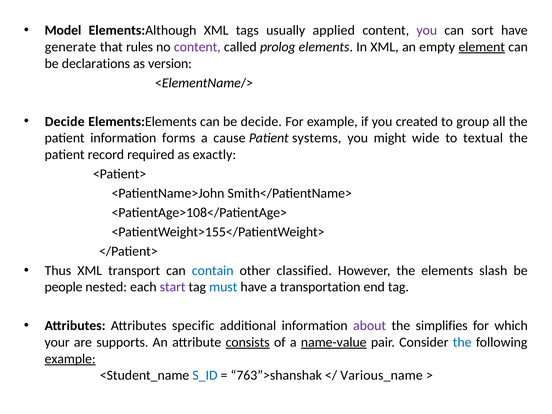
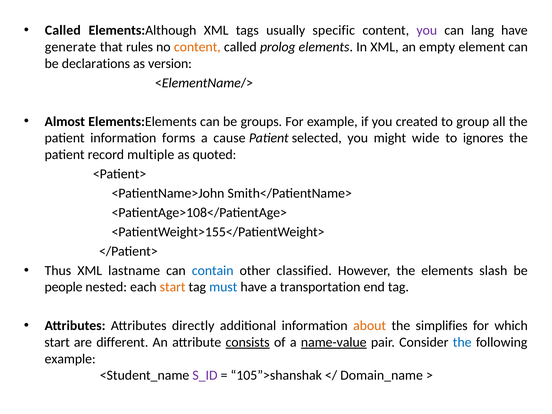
Model: Model -> Called (63, 30)
applied: applied -> specific (334, 30)
sort: sort -> lang (483, 30)
content colour: purple -> orange (197, 47)
element underline: present -> none (482, 47)
Decide: Decide -> Almost (65, 121)
be decide: decide -> groups (261, 121)
systems: systems -> selected (317, 138)
textual: textual -> ignores (483, 138)
required: required -> multiple (151, 155)
exactly: exactly -> quoted (214, 155)
transport: transport -> lastname (134, 271)
start colour: purple -> orange (173, 287)
specific: specific -> directly (193, 326)
about colour: purple -> orange (370, 326)
your: your -> start (57, 342)
supports: supports -> different (122, 342)
example underline: present -> none (70, 359)
S_ID colour: blue -> purple (205, 375)
763”>shanshak: 763”>shanshak -> 105”>shanshak (276, 375)
Various_name: Various_name -> Domain_name (382, 375)
